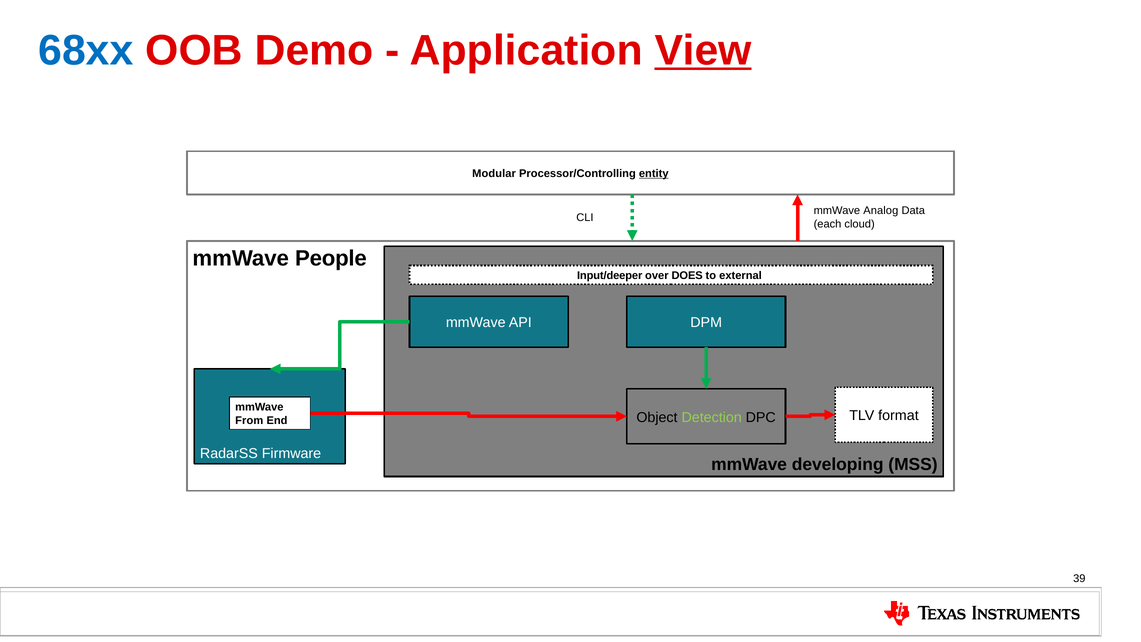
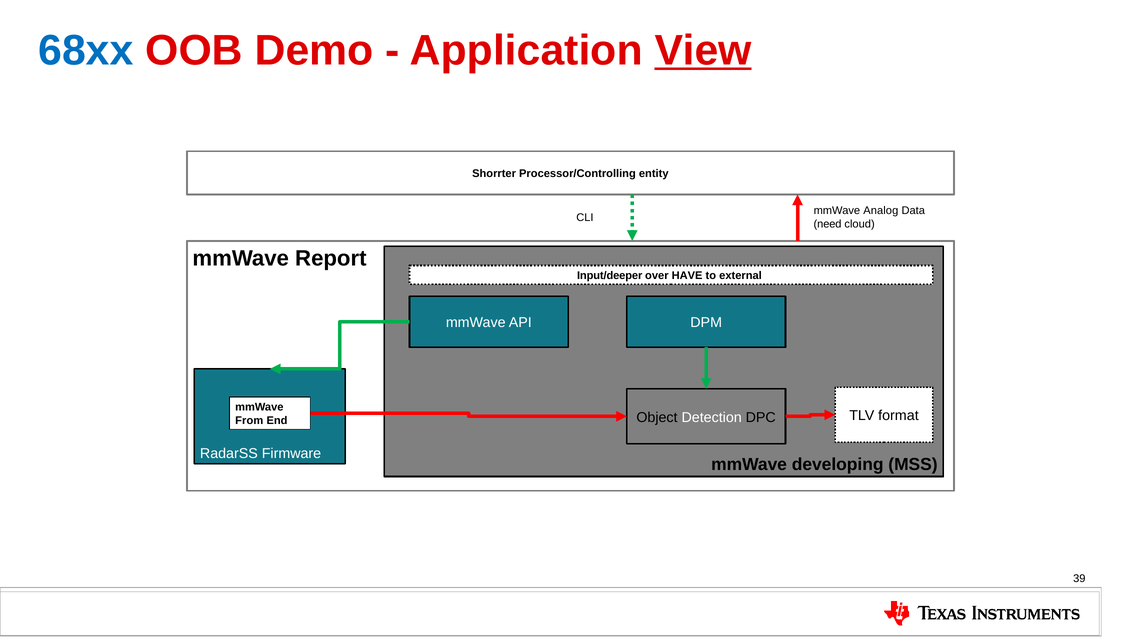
Modular: Modular -> Shorrter (494, 174)
entity underline: present -> none (654, 174)
each: each -> need (828, 224)
People: People -> Report (331, 259)
DOES: DOES -> HAVE (687, 276)
Detection colour: light green -> white (712, 417)
